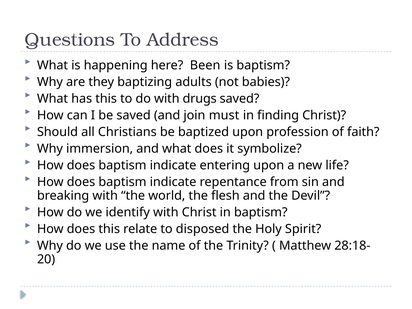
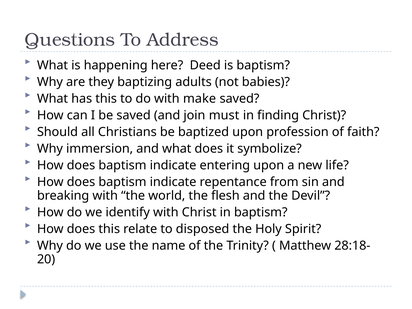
Been: Been -> Deed (205, 65)
drugs: drugs -> make (200, 99)
